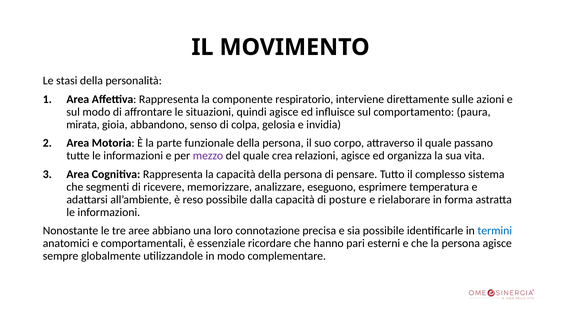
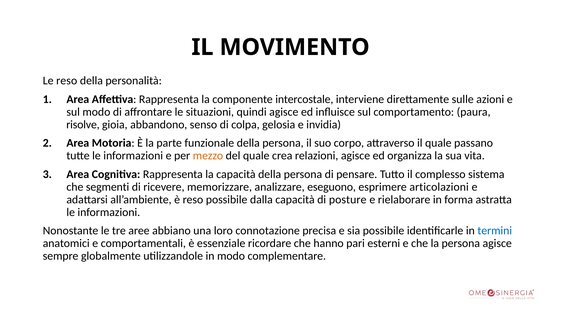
Le stasi: stasi -> reso (67, 81)
respiratorio: respiratorio -> intercostale (304, 99)
mirata: mirata -> risolve (83, 124)
mezzo colour: purple -> orange (208, 156)
temperatura: temperatura -> articolazioni (439, 187)
